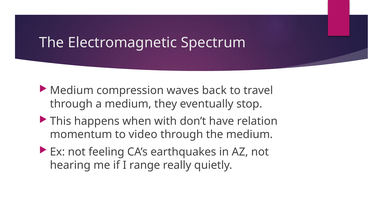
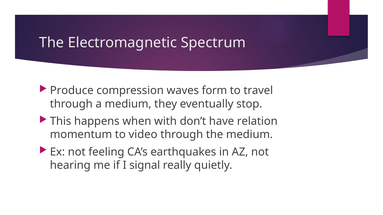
Medium: Medium -> Produce (72, 91)
back: back -> form (214, 91)
range: range -> signal (145, 166)
